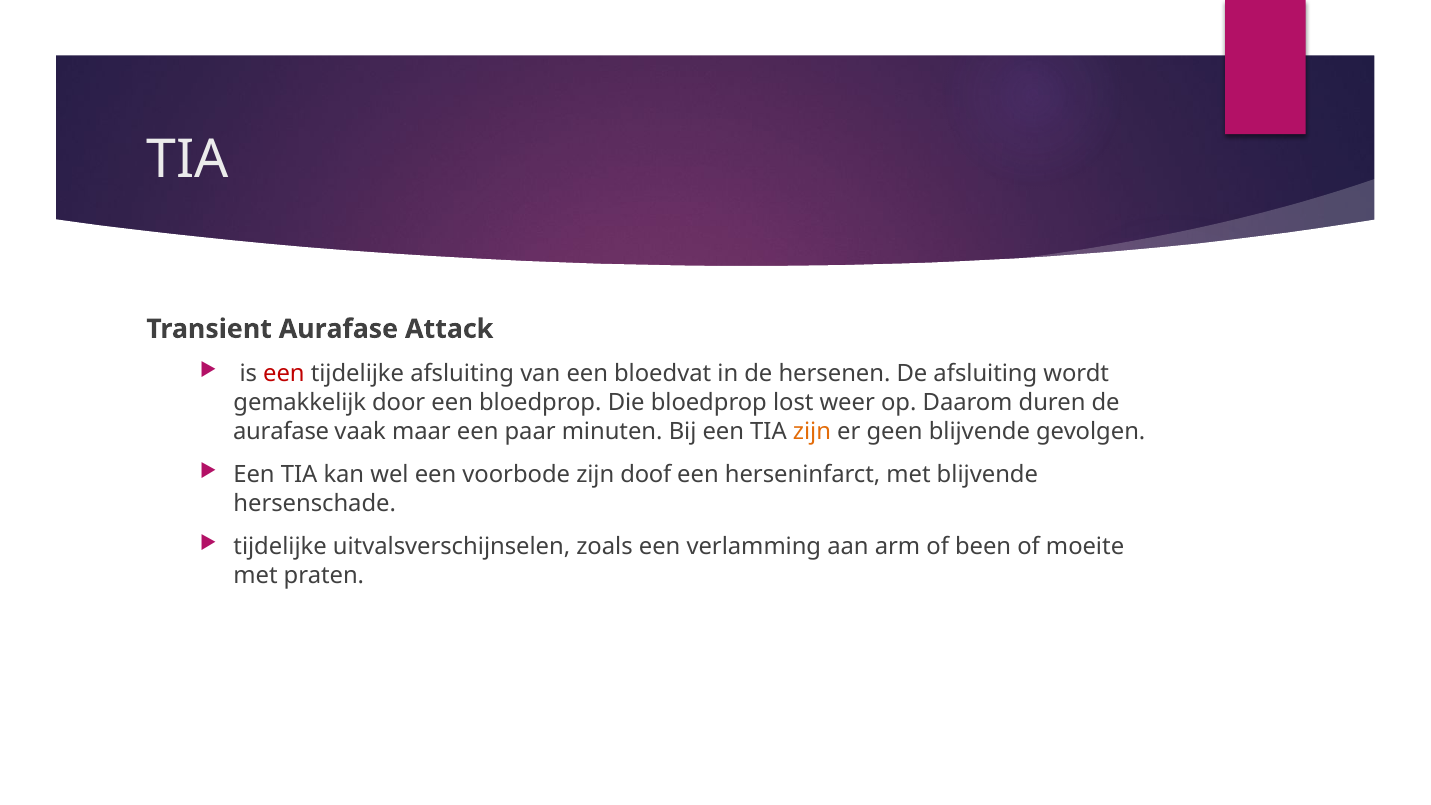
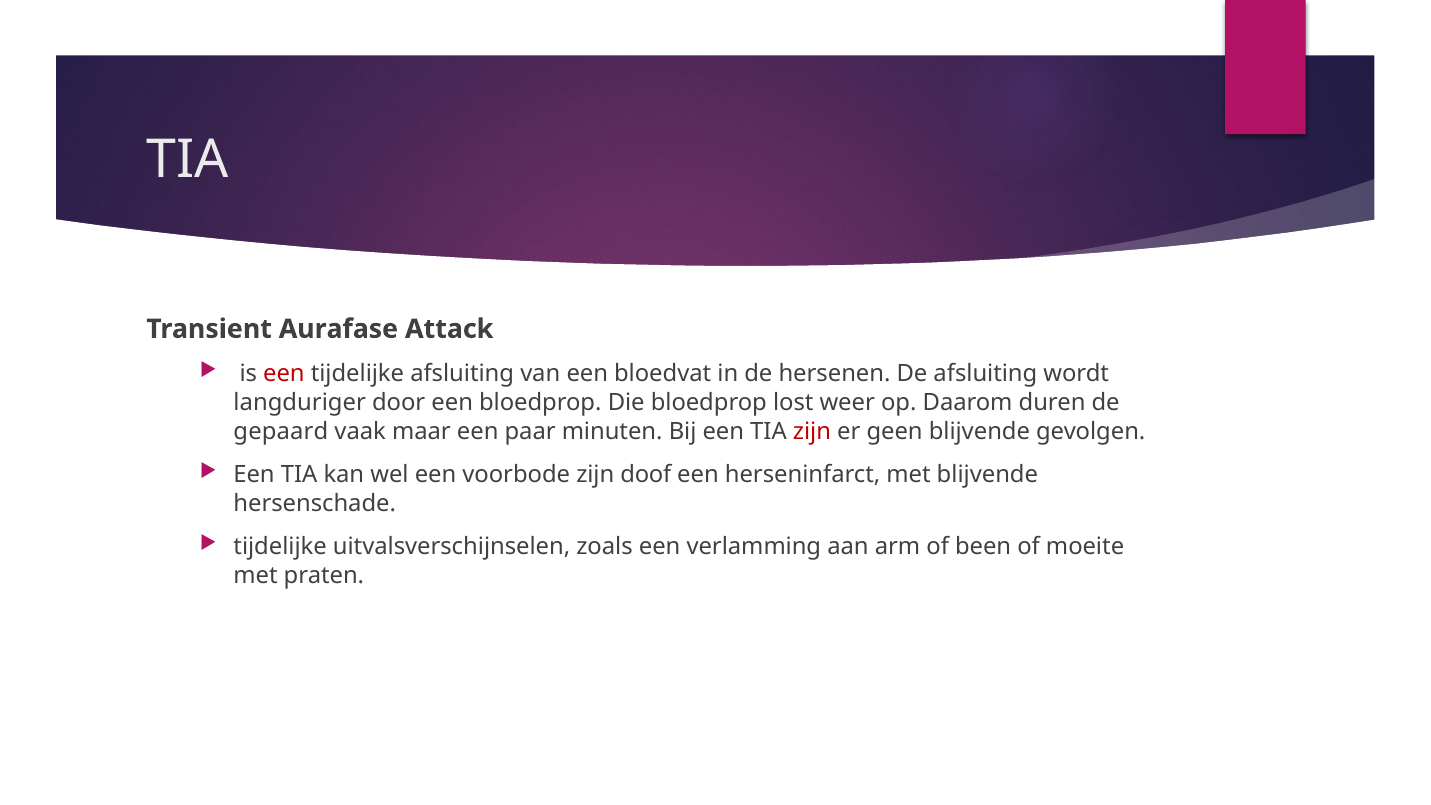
gemakkelijk: gemakkelijk -> langduriger (300, 403)
aurafase: aurafase -> gepaard (281, 431)
zijn colour: orange -> red (812, 431)
